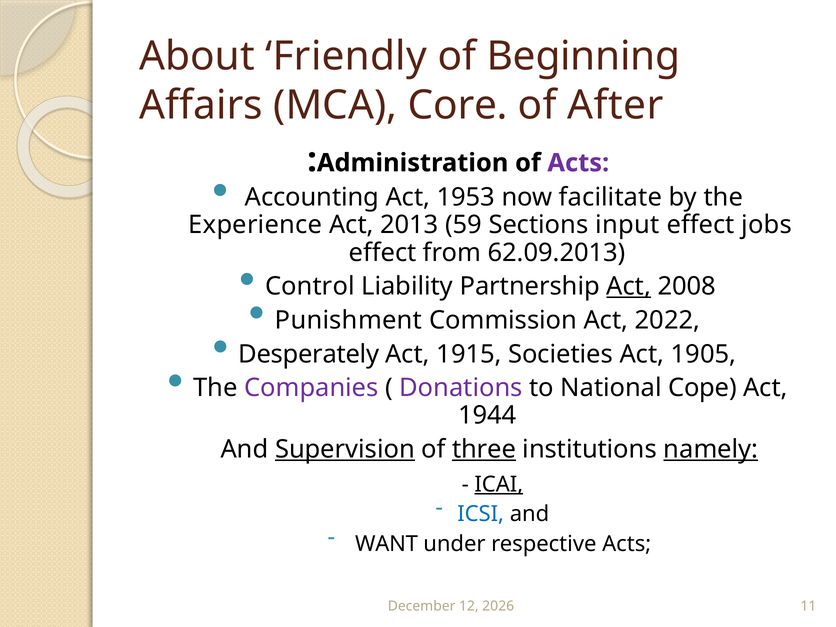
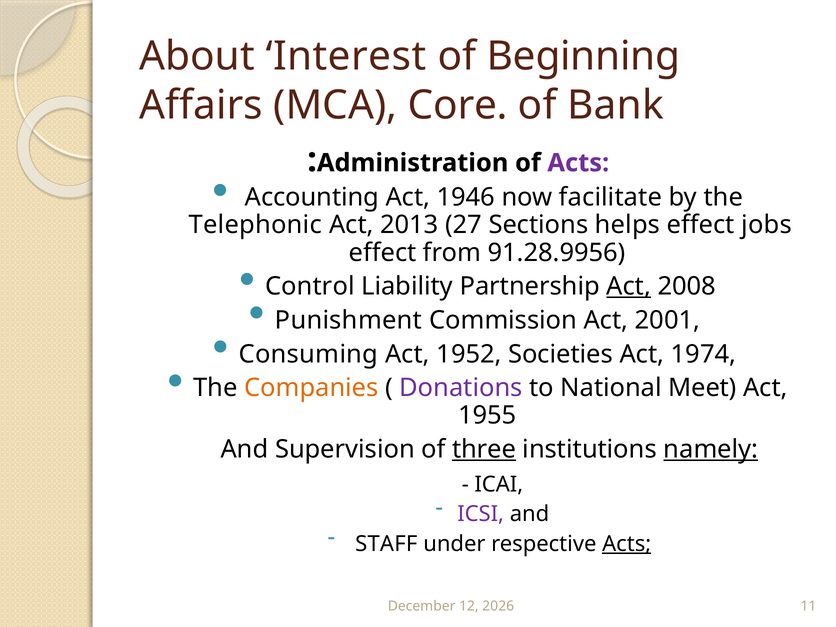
Friendly: Friendly -> Interest (346, 56)
After: After -> Bank (615, 105)
1953: 1953 -> 1946 (466, 197)
Experience: Experience -> Telephonic (255, 225)
59: 59 -> 27 (464, 225)
input: input -> helps (628, 225)
62.09.2013: 62.09.2013 -> 91.28.9956 (557, 253)
2022: 2022 -> 2001 (667, 320)
Desperately: Desperately -> Consuming (308, 354)
1915: 1915 -> 1952 (469, 354)
1905: 1905 -> 1974 (703, 354)
Companies colour: purple -> orange (311, 388)
Cope: Cope -> Meet (703, 388)
1944: 1944 -> 1955 (487, 416)
Supervision underline: present -> none (345, 449)
ICAI underline: present -> none (499, 484)
ICSI colour: blue -> purple (481, 514)
WANT: WANT -> STAFF (386, 544)
Acts underline: none -> present (627, 544)
